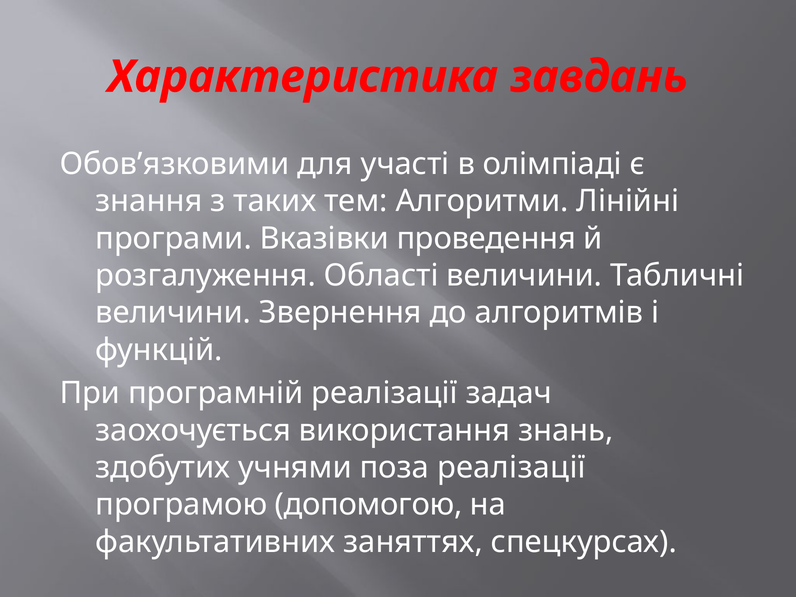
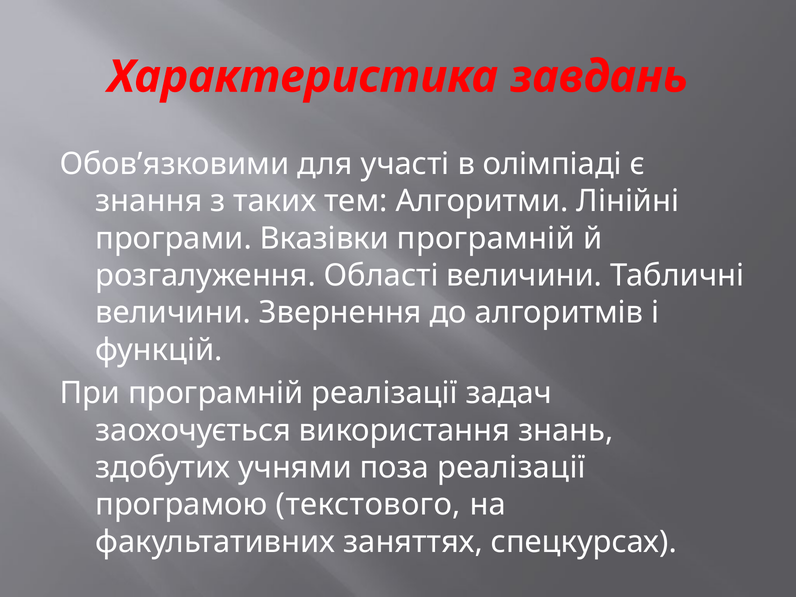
Вказівки проведення: проведення -> програмній (486, 238)
допомогою: допомогою -> текстового (368, 505)
